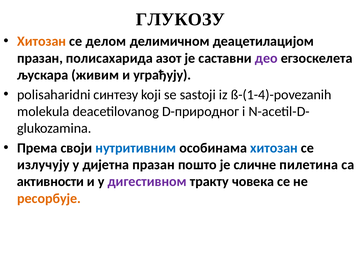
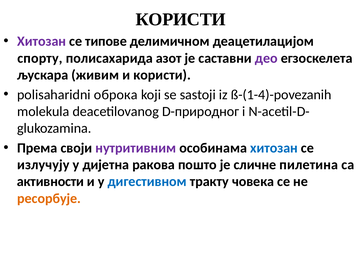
ГЛУКОЗУ: ГЛУКОЗУ -> КОРИСТИ (181, 19)
Хитозан colour: orange -> purple (42, 41)
делом: делом -> типове (106, 41)
празан: празан -> спорту (40, 58)
и уграђују: уграђују -> користи (162, 75)
синтезу: синтезу -> оброка (116, 95)
нутритивним colour: blue -> purple (136, 148)
дијетна празан: празан -> ракова (154, 165)
дигестивном colour: purple -> blue (147, 181)
